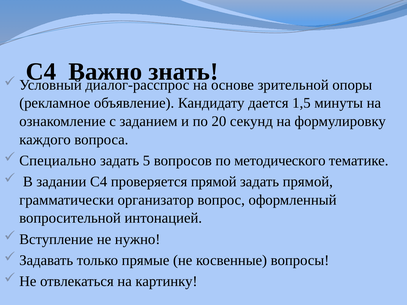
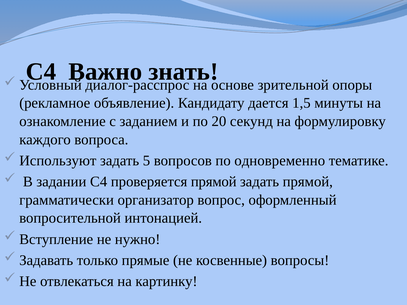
Специально: Специально -> Используют (58, 161)
методического: методического -> одновременно (280, 161)
